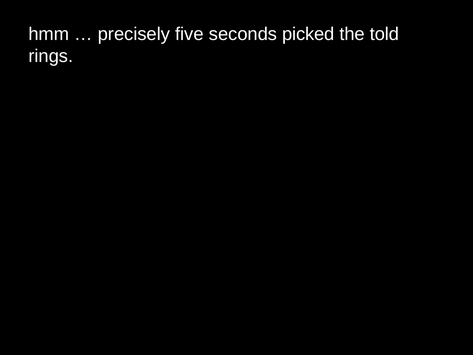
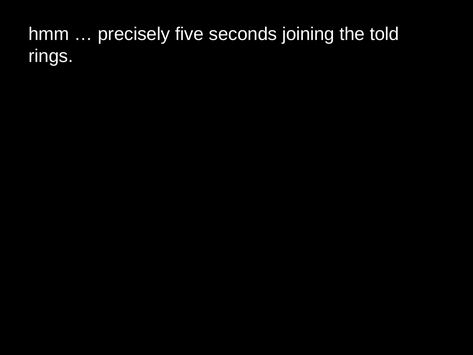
picked: picked -> joining (308, 34)
